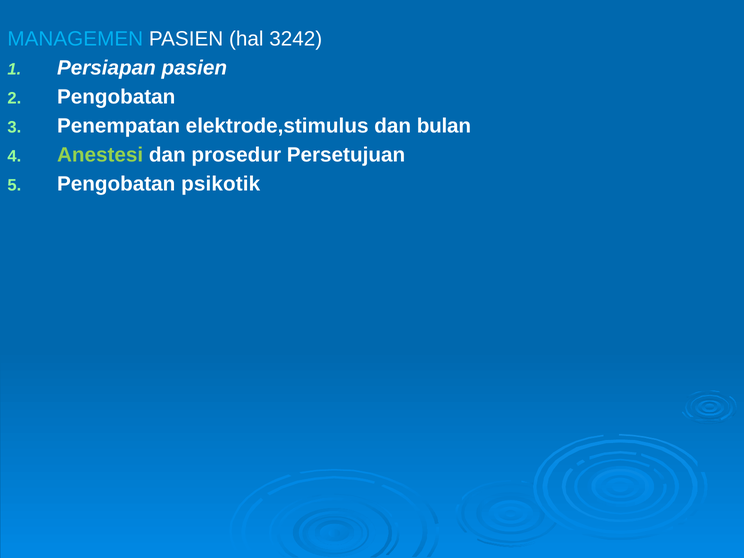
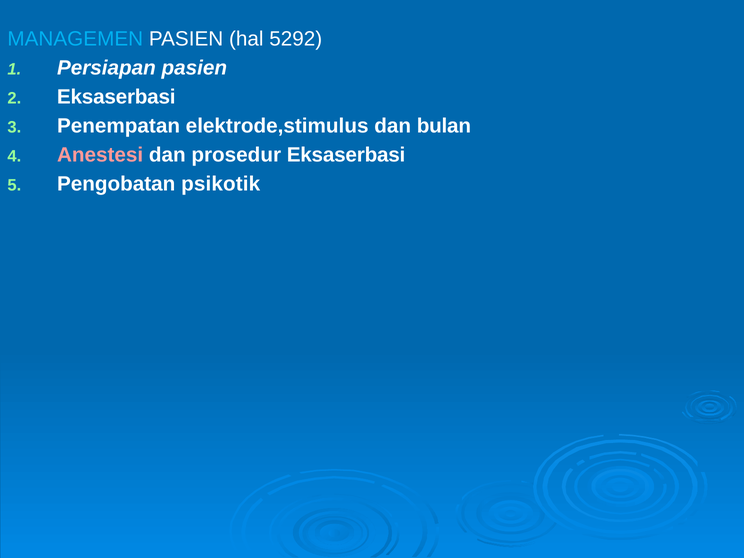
3242: 3242 -> 5292 (296, 39)
Pengobatan: Pengobatan -> Eksaserbasi (116, 97)
Anestesi colour: light green -> pink (100, 155)
prosedur Persetujuan: Persetujuan -> Eksaserbasi (346, 155)
